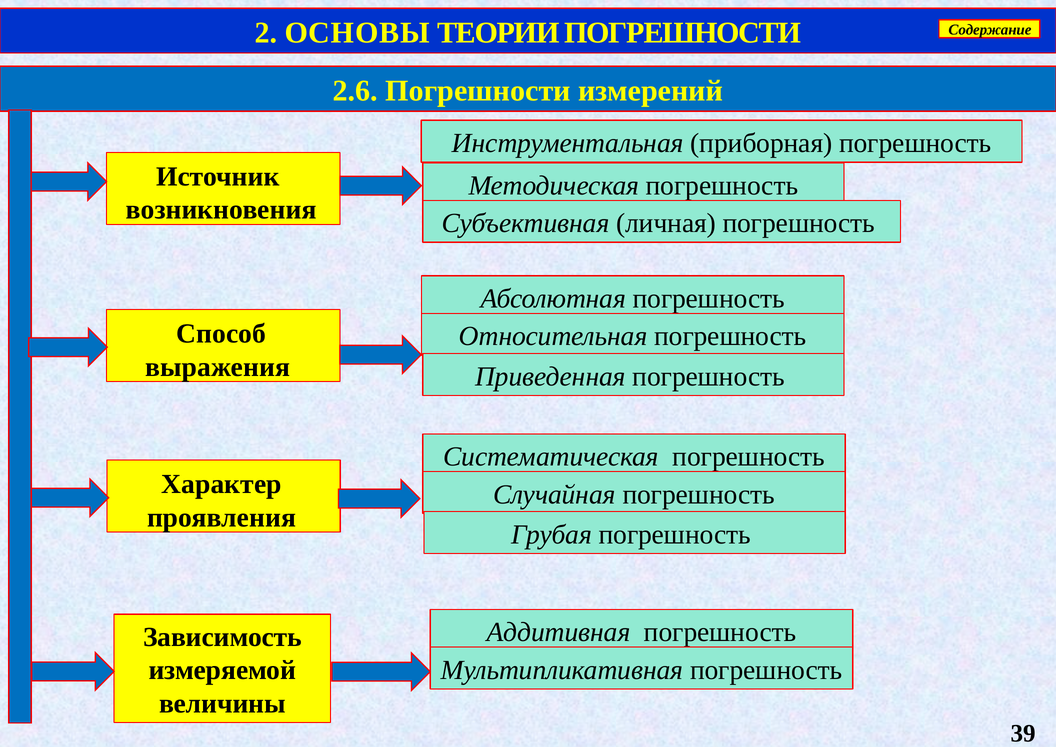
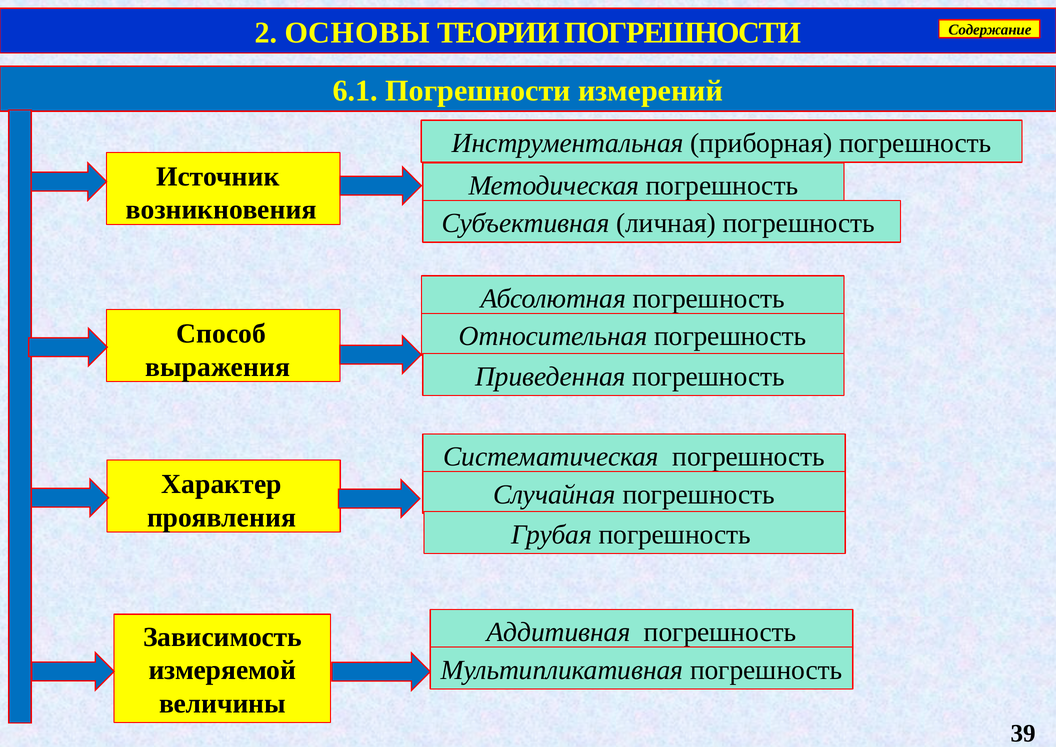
2.6: 2.6 -> 6.1 (355, 91)
